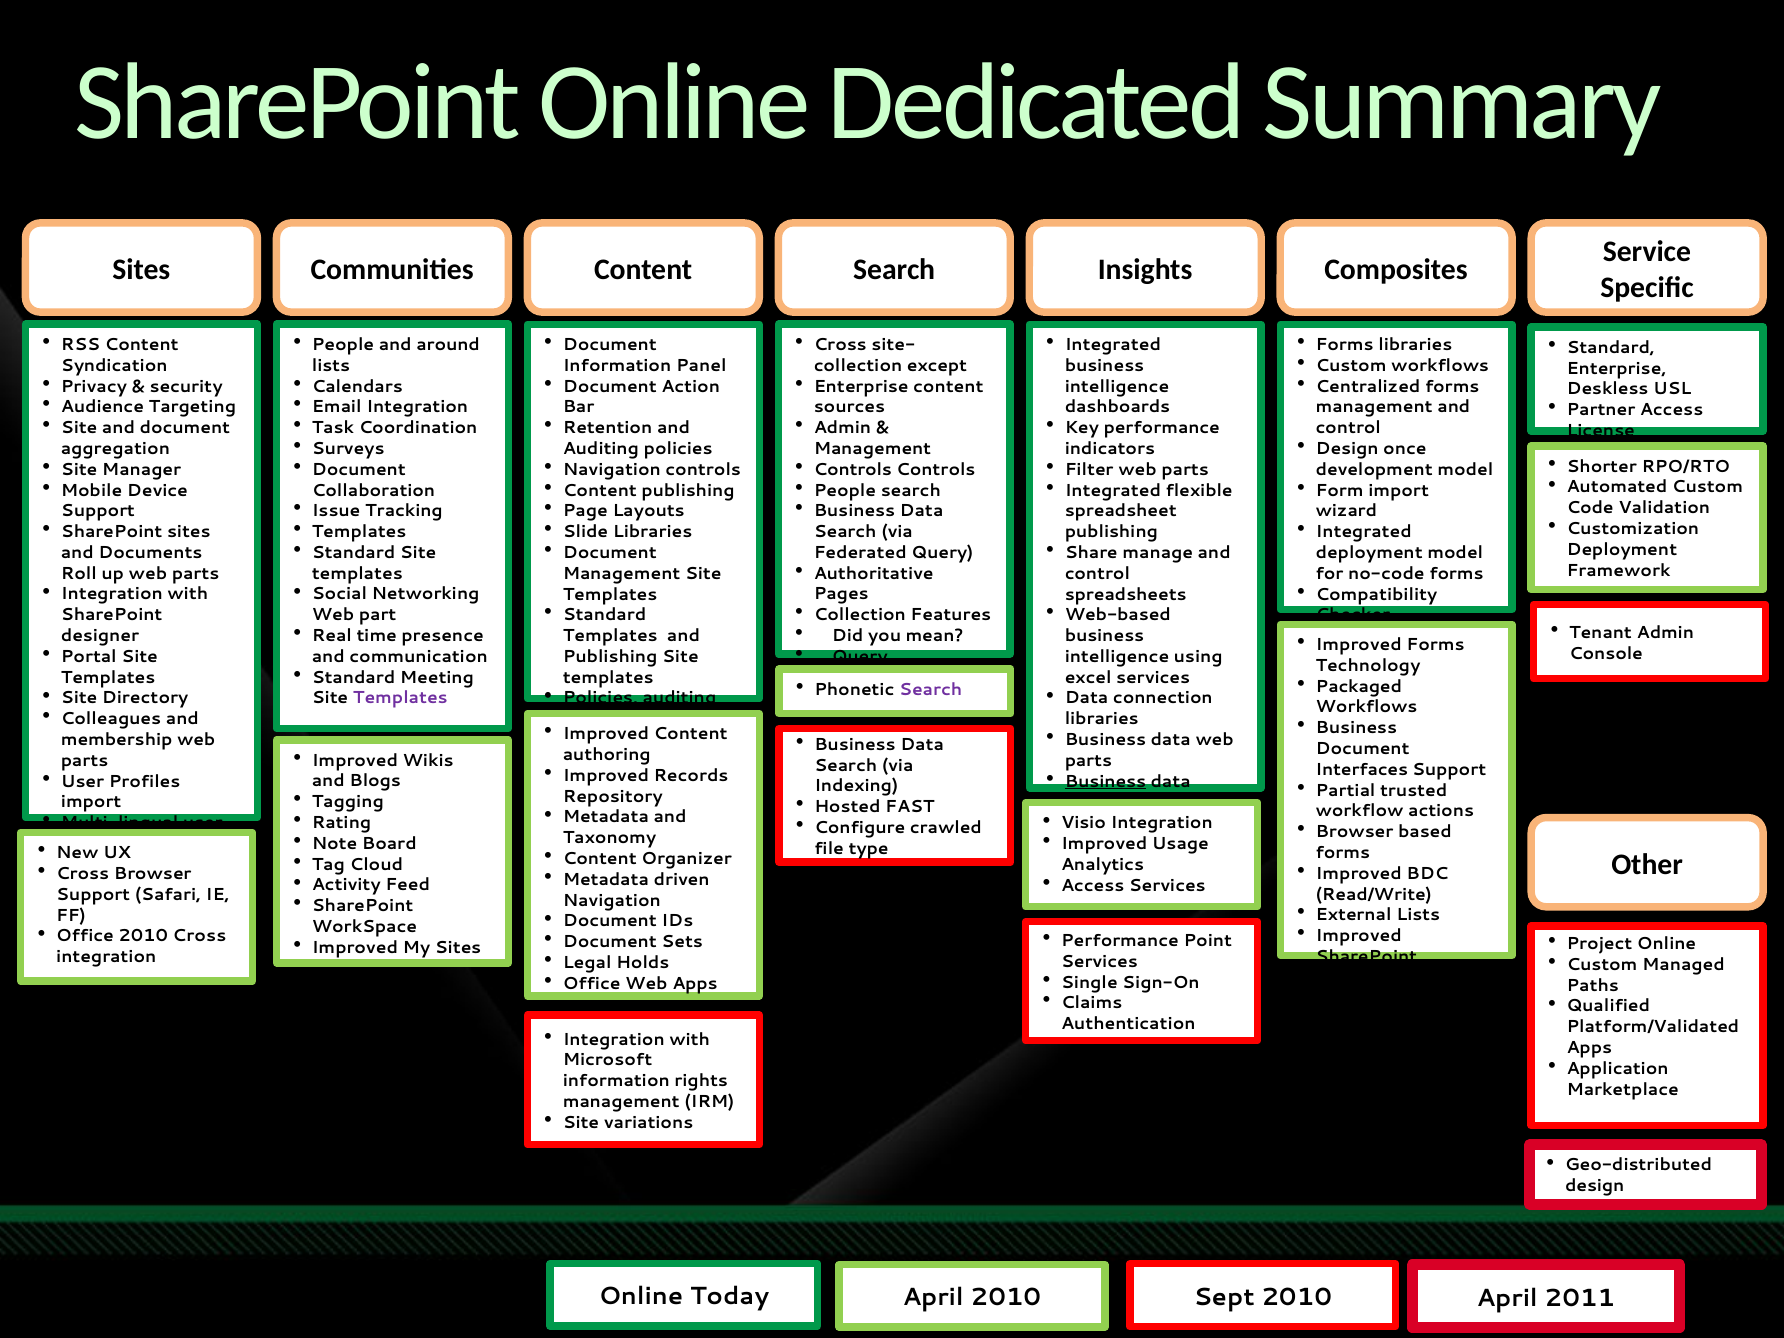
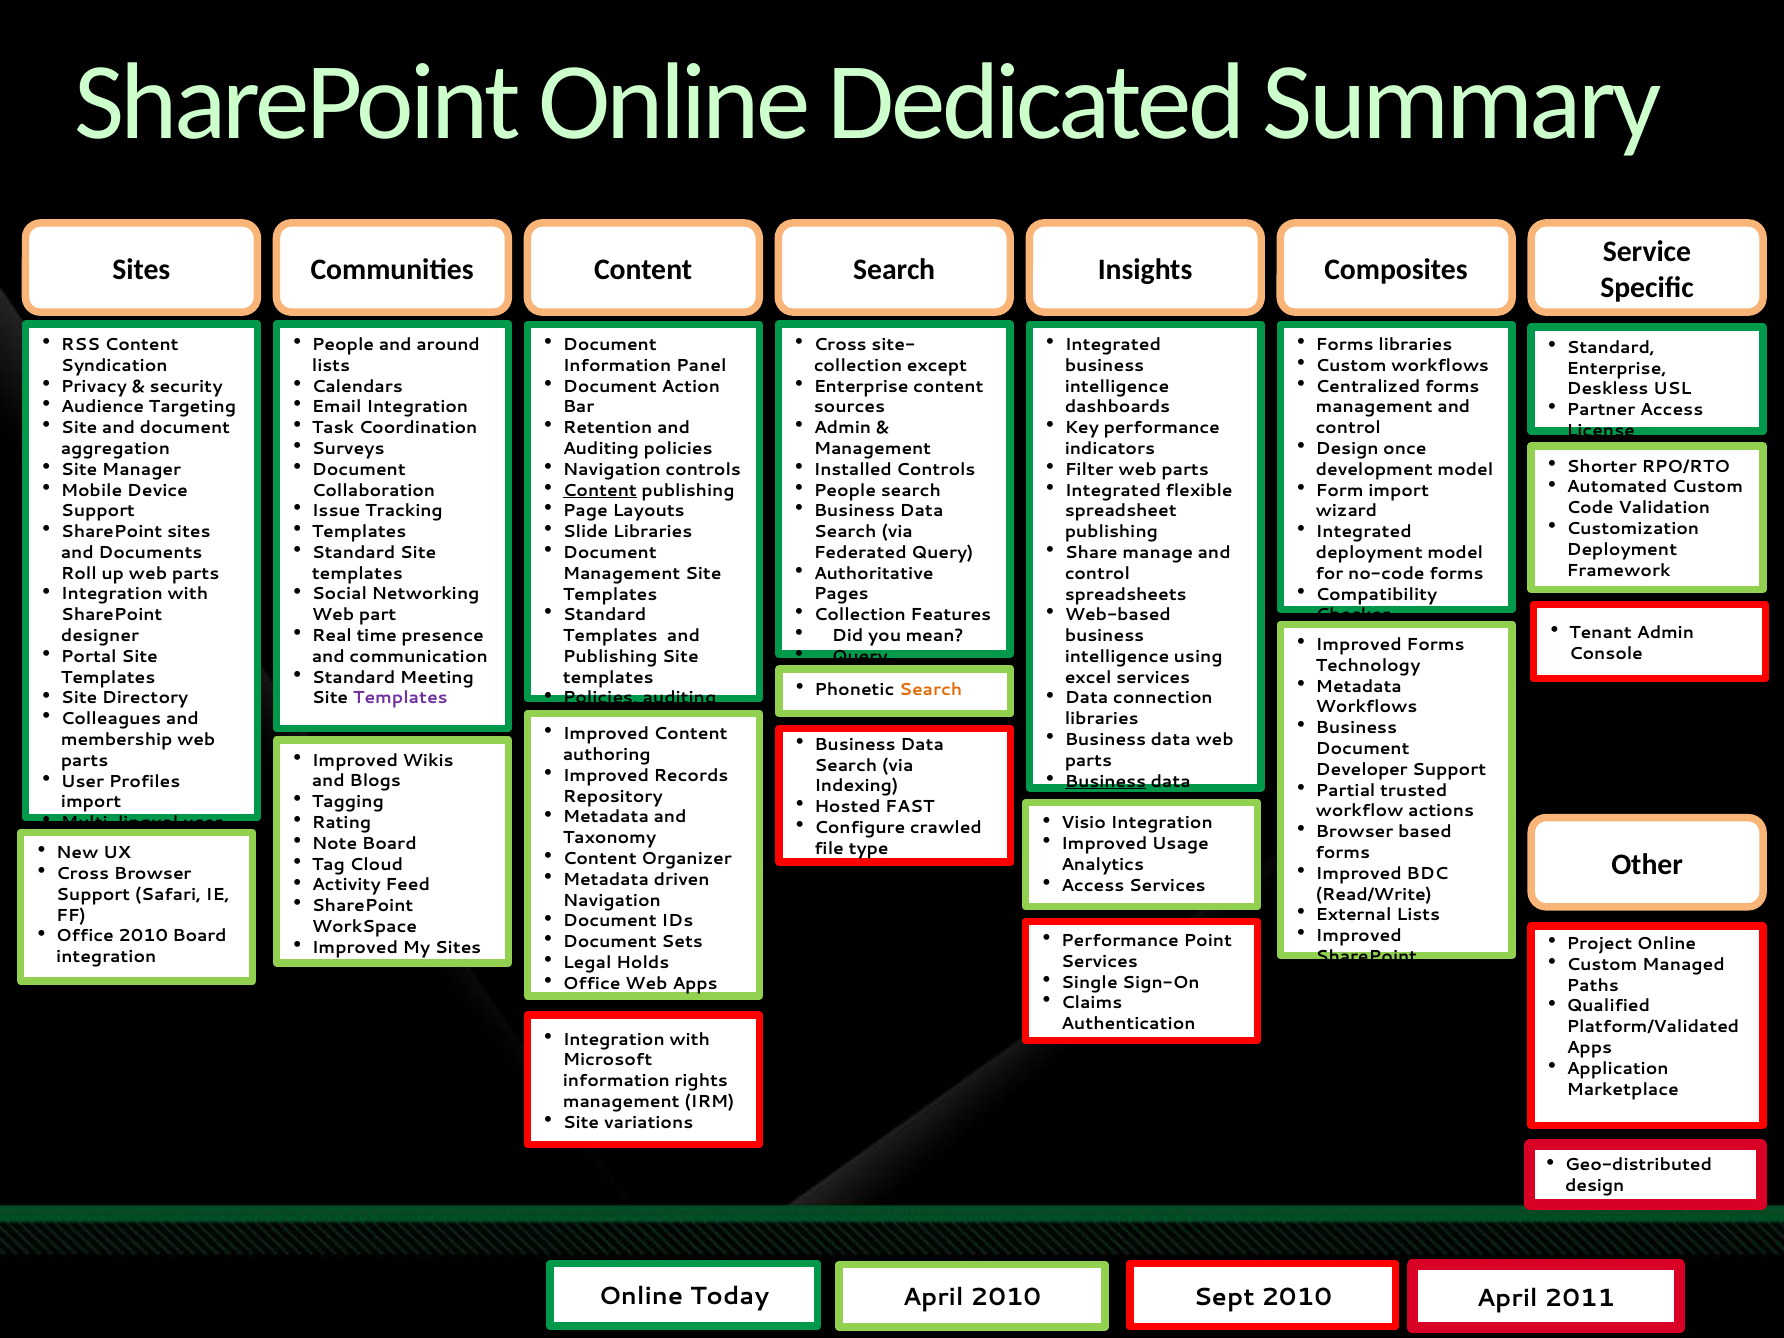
Controls: Controls -> Installed (853, 469)
Content underline: none -> present (600, 490)
Packaged: Packaged -> Metadata (1359, 686)
Search colour: purple -> orange (931, 690)
Interfaces: Interfaces -> Developer (1362, 770)
2010 Cross: Cross -> Board (200, 936)
